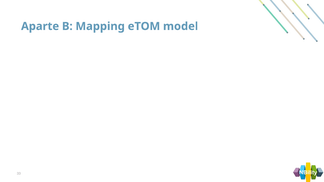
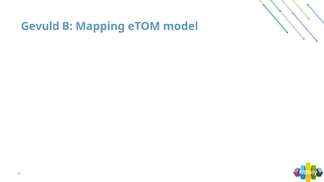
Aparte: Aparte -> Gevuld (40, 26)
